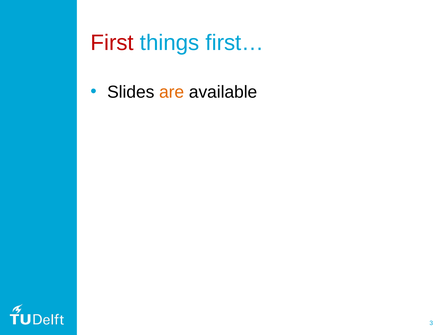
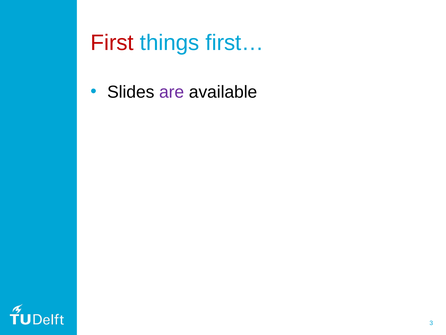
are colour: orange -> purple (172, 92)
